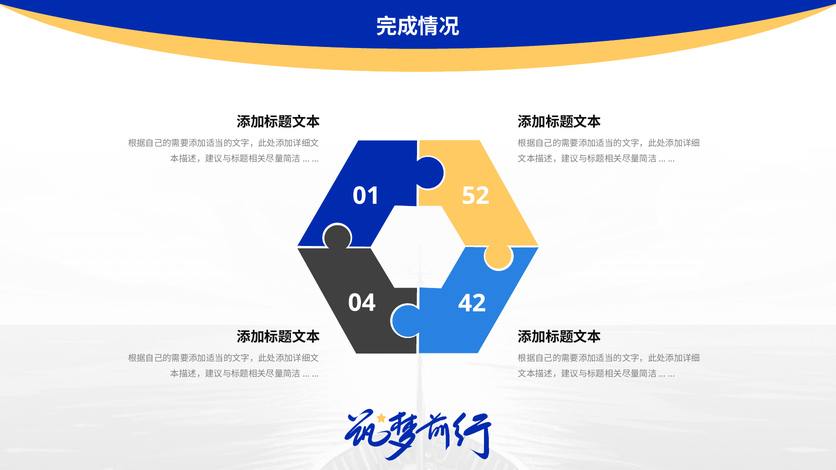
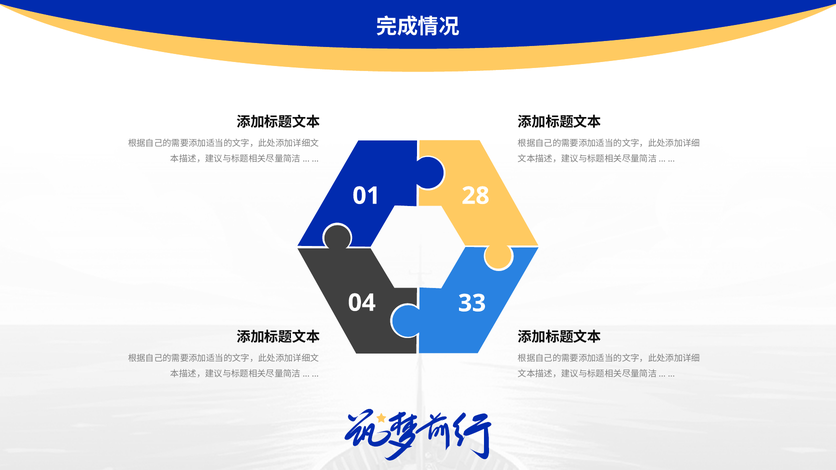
52: 52 -> 28 (476, 196)
42: 42 -> 33 (472, 303)
